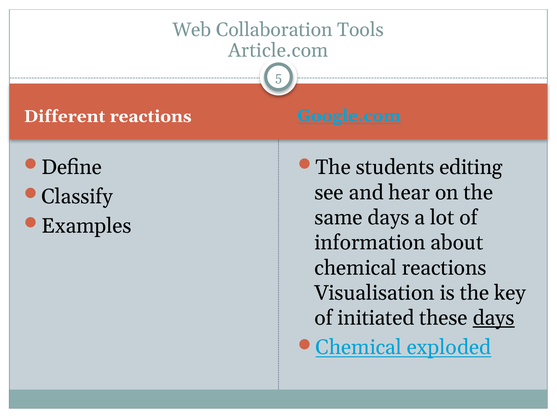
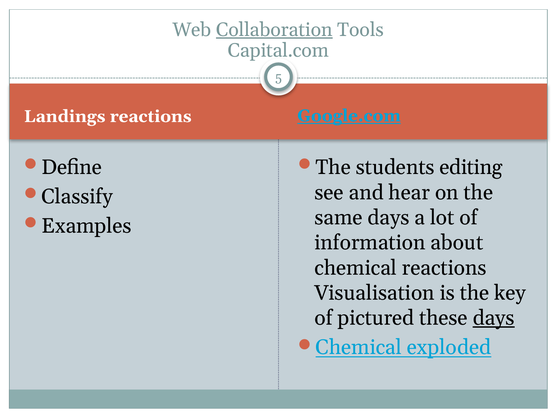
Collaboration underline: none -> present (274, 30)
Article.com: Article.com -> Capital.com (278, 50)
Different: Different -> Landings (65, 116)
initiated: initiated -> pictured (376, 318)
